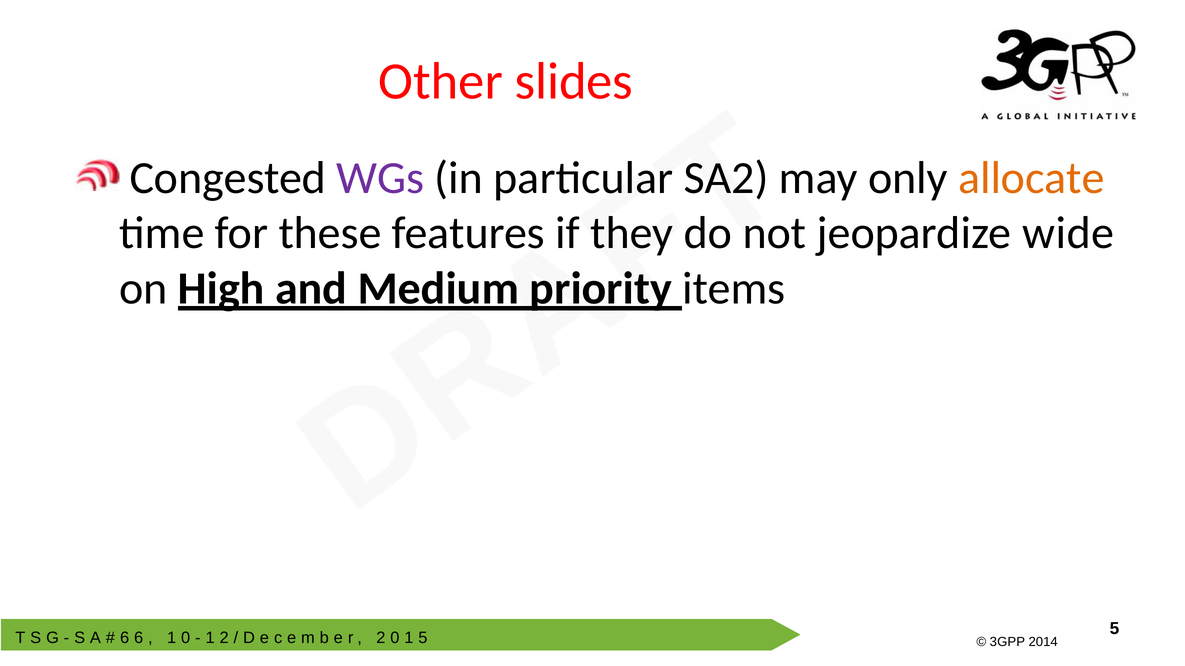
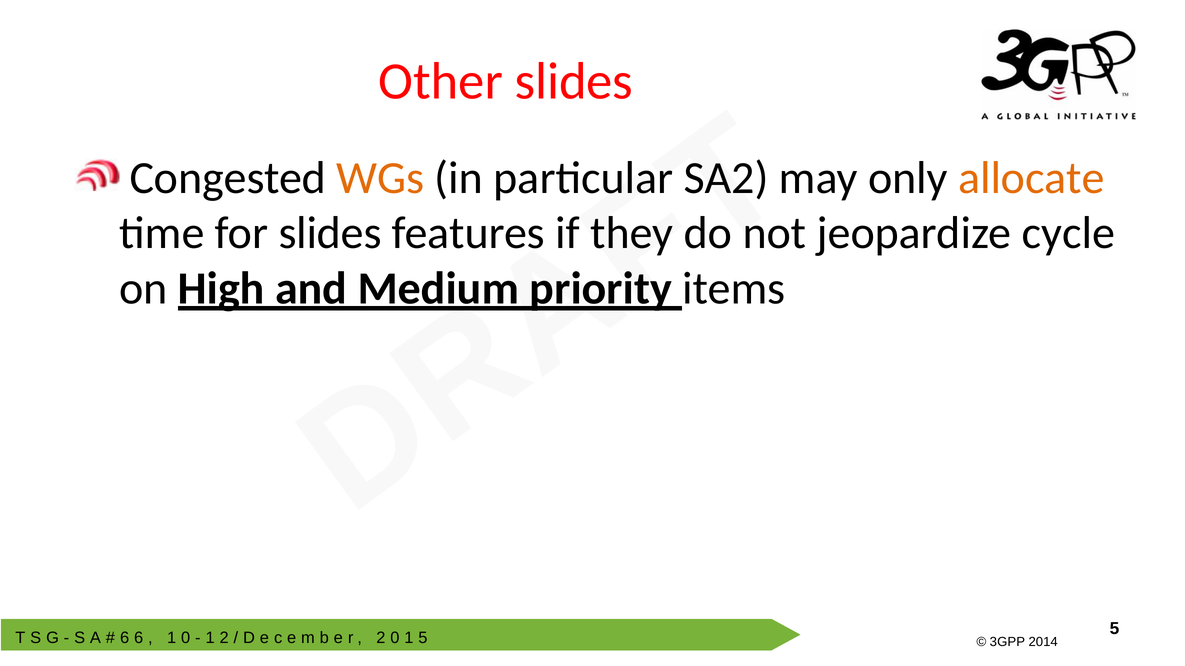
WGs colour: purple -> orange (380, 178)
for these: these -> slides (330, 233)
wide: wide -> cycle (1068, 233)
